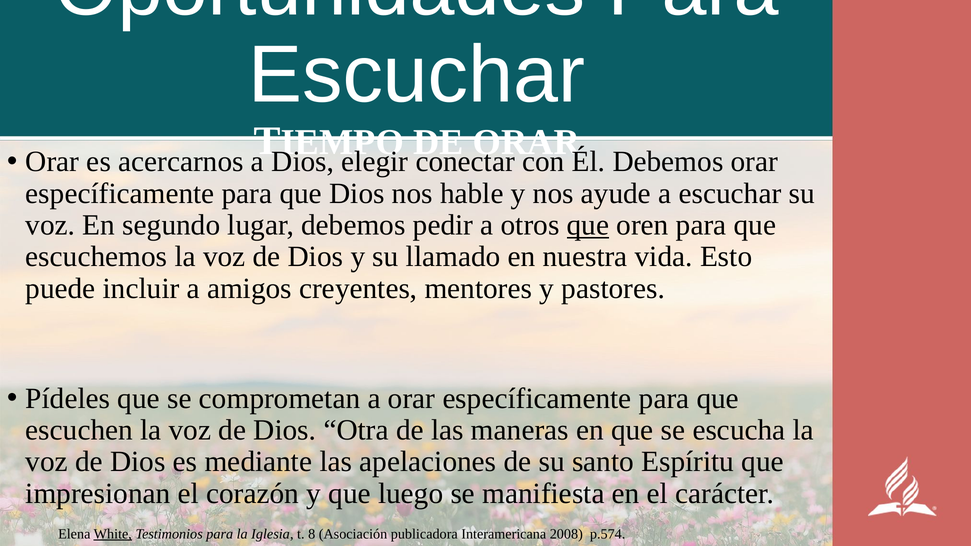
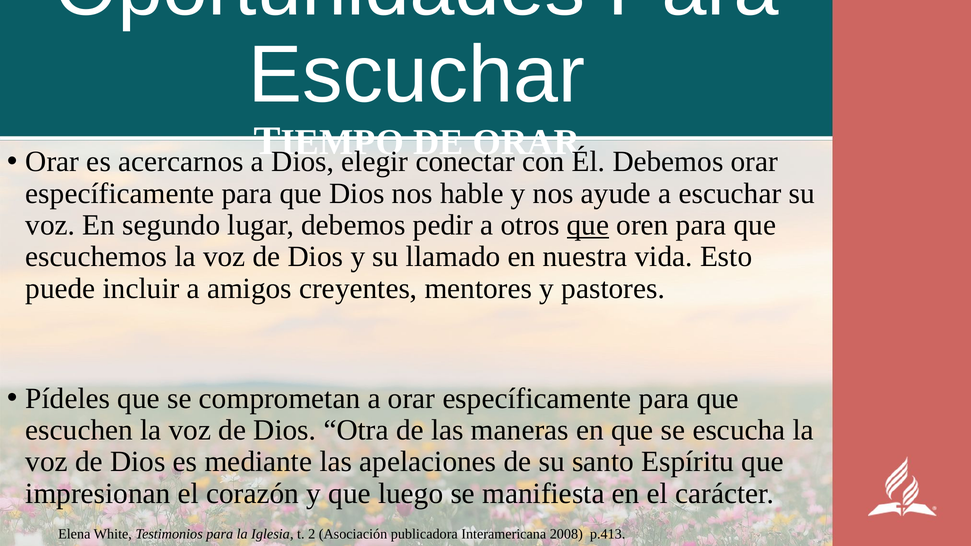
White underline: present -> none (113, 534)
8: 8 -> 2 (312, 534)
p.574: p.574 -> p.413 (608, 534)
